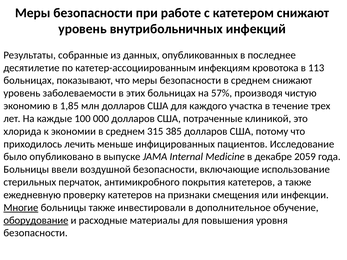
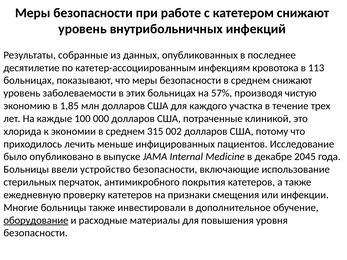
385: 385 -> 002 (174, 131)
2059: 2059 -> 2045 (305, 157)
воздушной: воздушной -> устройство (105, 170)
Многие underline: present -> none (21, 208)
